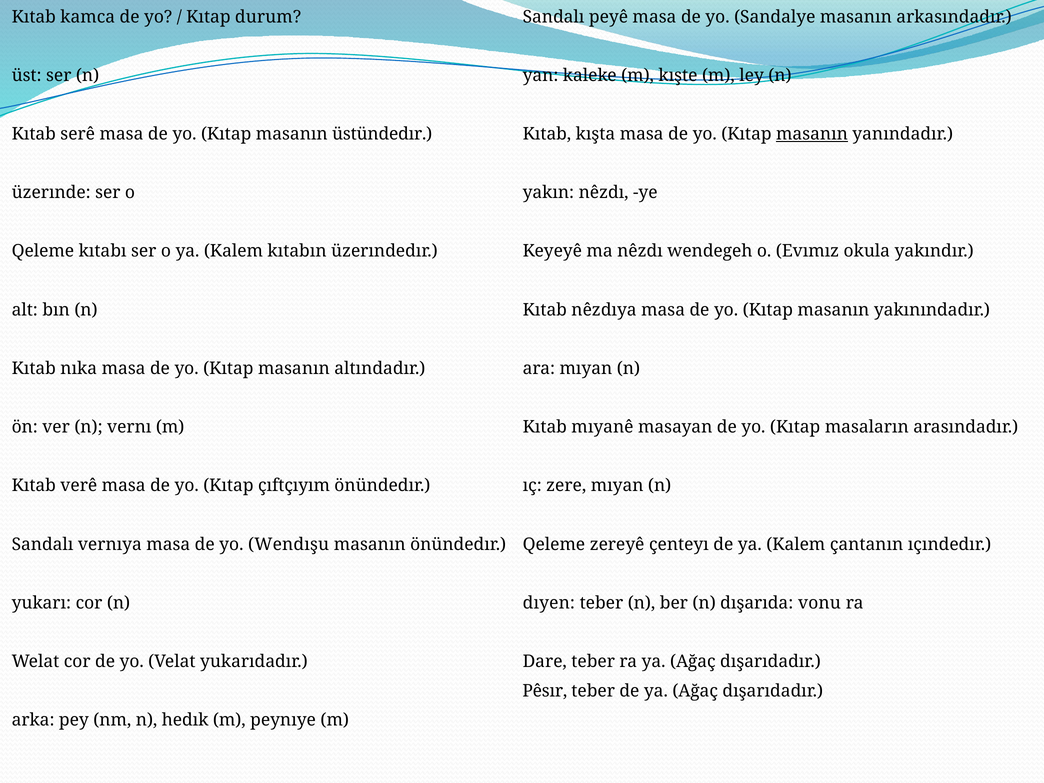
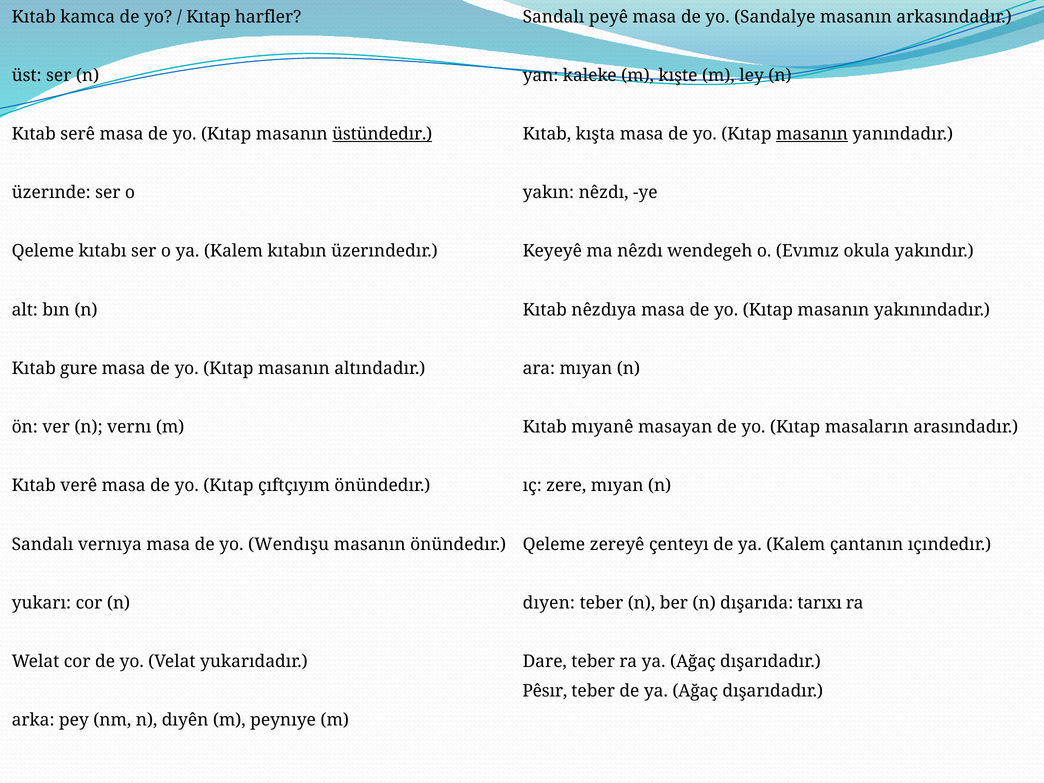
durum: durum -> harfler (268, 17)
üstündedır underline: none -> present (382, 134)
nıka: nıka -> gure (79, 368)
vonu: vonu -> tarıxı (820, 603)
hedık: hedık -> dıyên (185, 720)
